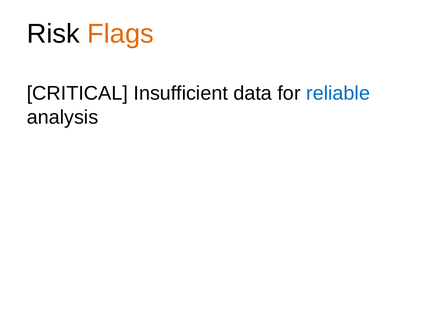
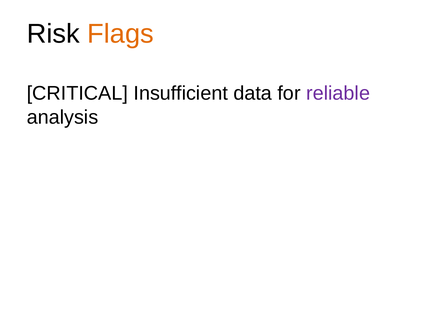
reliable colour: blue -> purple (338, 94)
